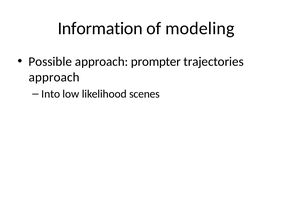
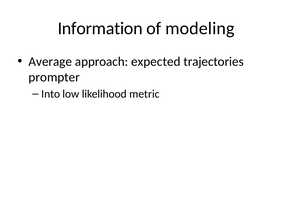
Possible: Possible -> Average (50, 61)
prompter: prompter -> expected (156, 61)
approach: approach -> prompter (54, 77)
scenes: scenes -> metric (144, 94)
